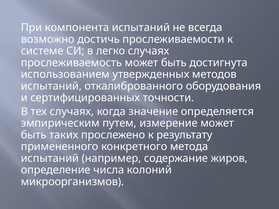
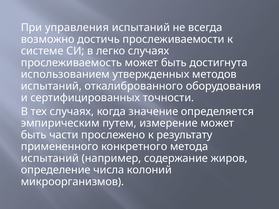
компонента: компонента -> управления (77, 28)
таких: таких -> части (64, 135)
